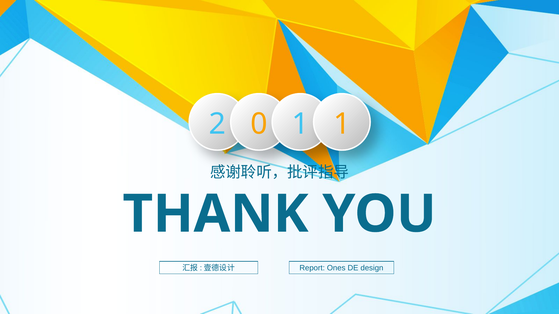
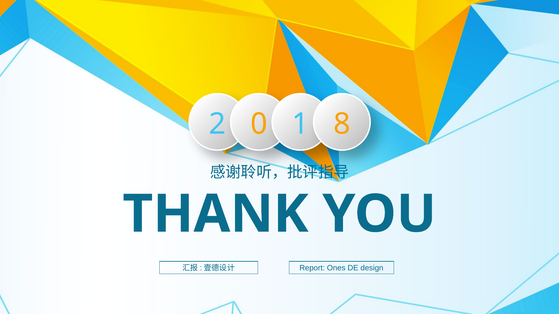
1: 1 -> 8 (342, 124)
